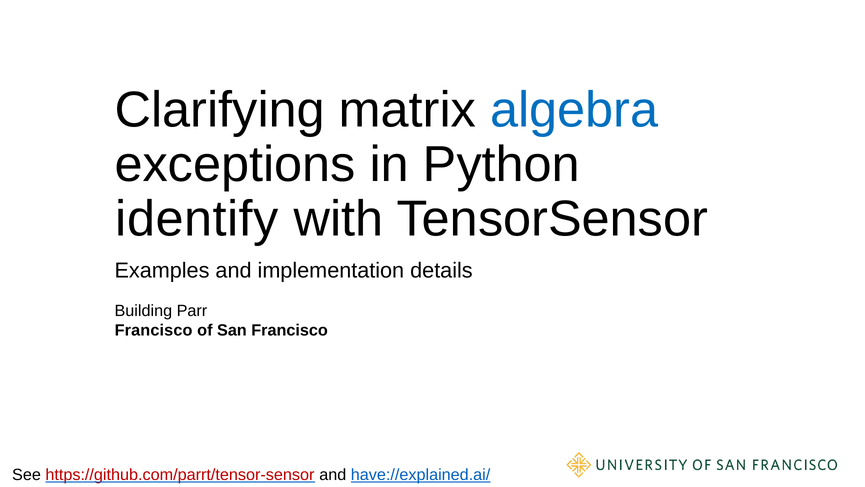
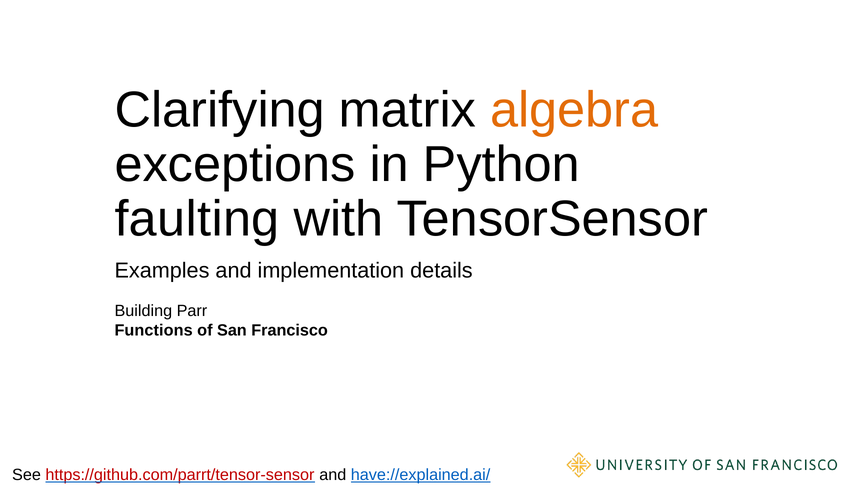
algebra colour: blue -> orange (574, 110)
identify: identify -> faulting (197, 219)
Francisco: Francisco -> Functions (154, 330)
